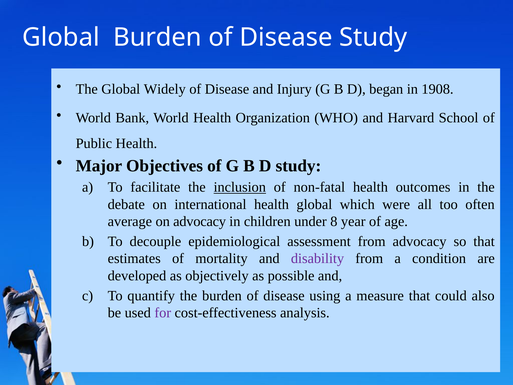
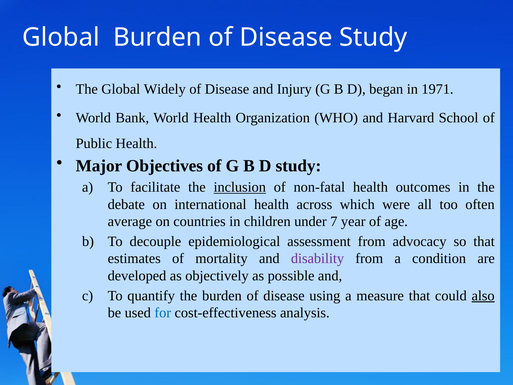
1908: 1908 -> 1971 (438, 89)
health global: global -> across (314, 204)
on advocacy: advocacy -> countries (200, 221)
8: 8 -> 7 (334, 221)
also underline: none -> present (483, 295)
for colour: purple -> blue (163, 313)
